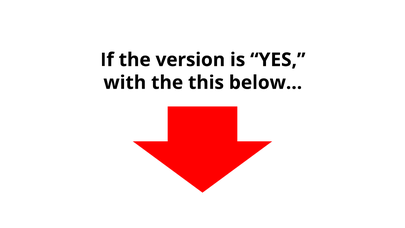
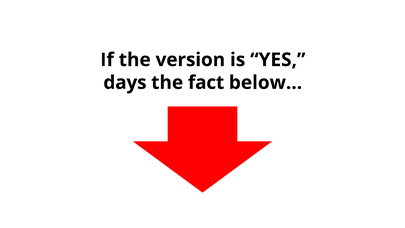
with: with -> days (125, 83)
this: this -> fact (206, 83)
